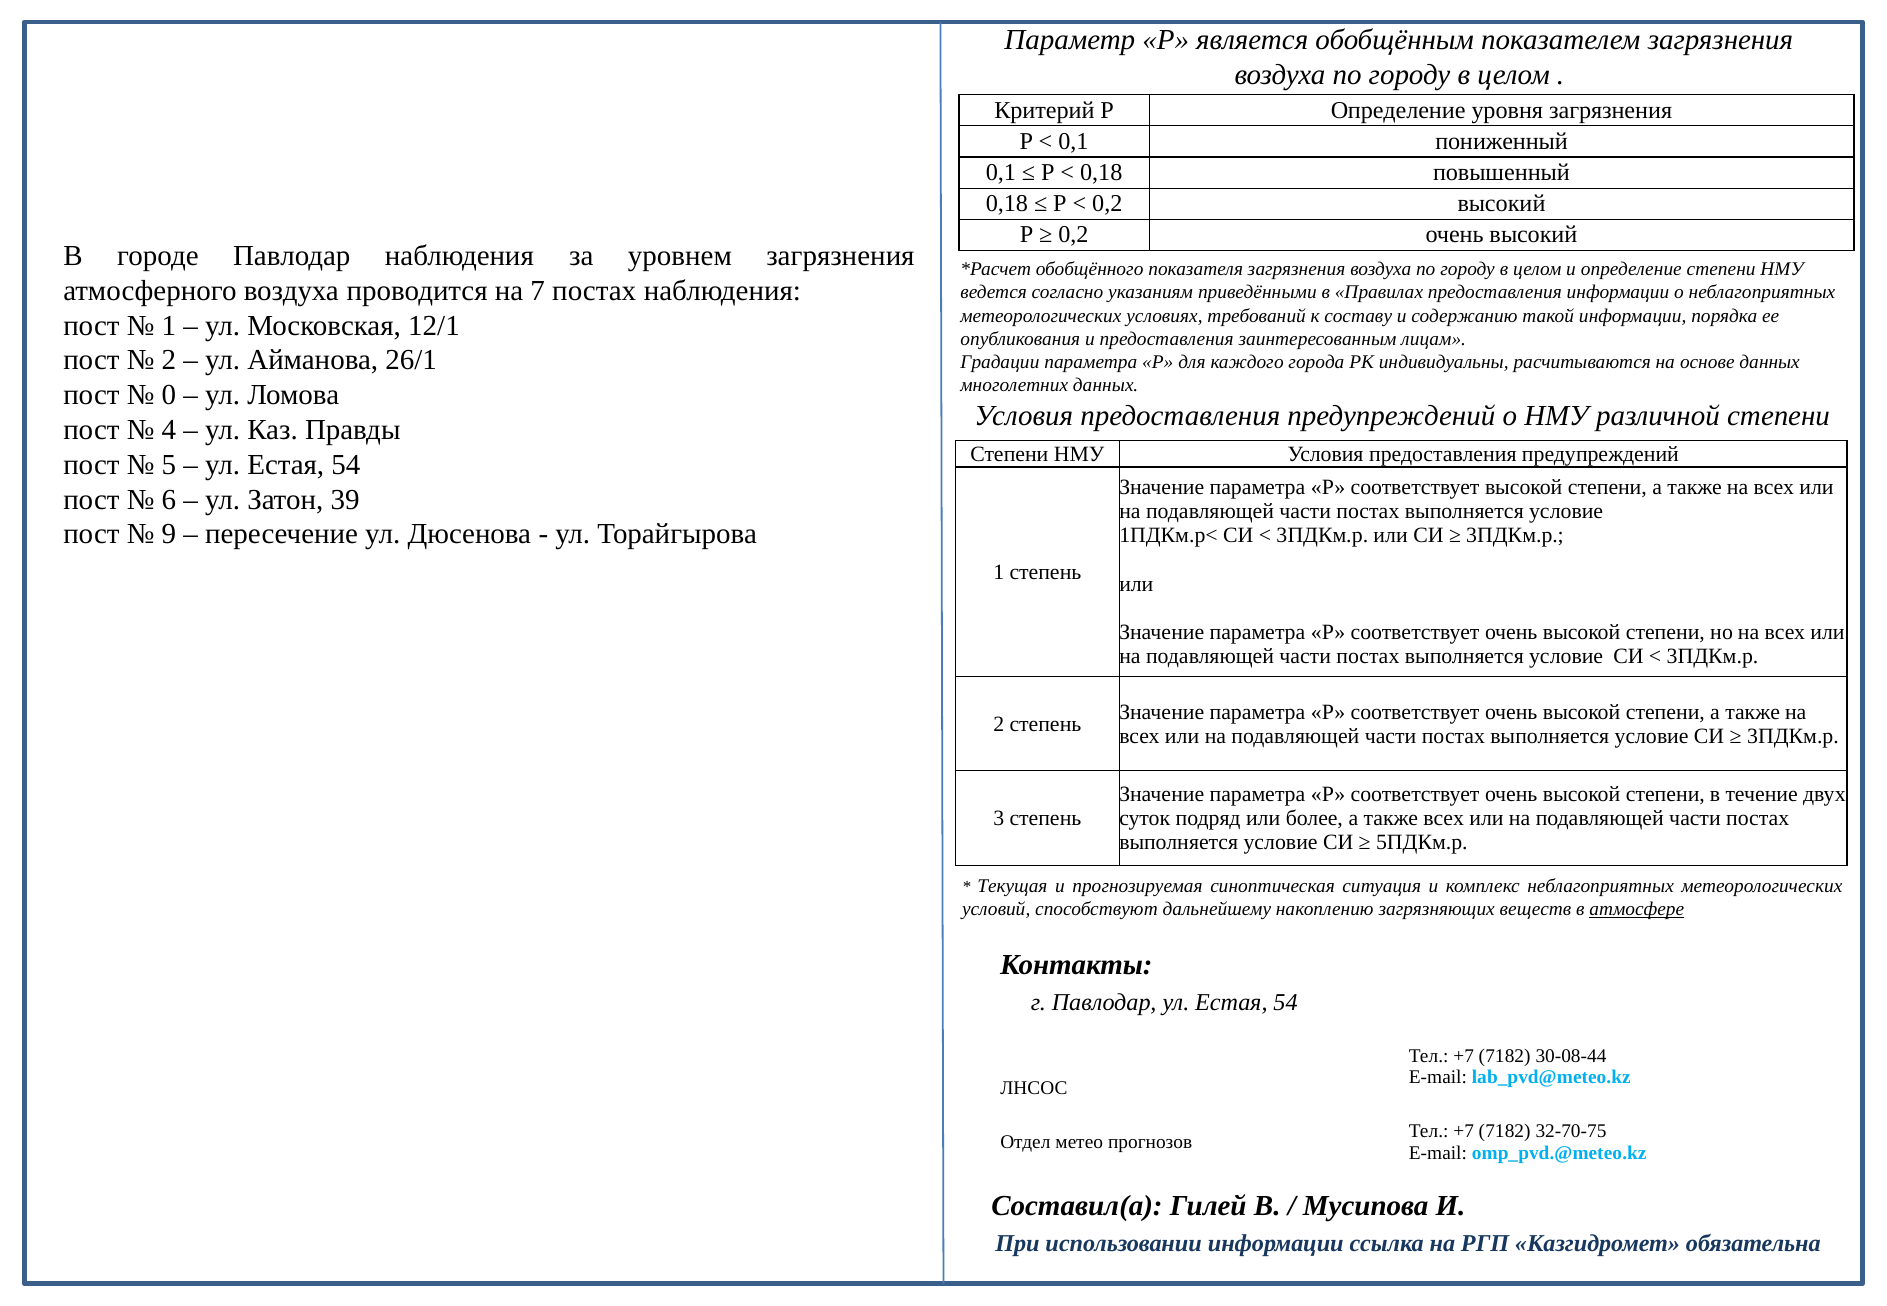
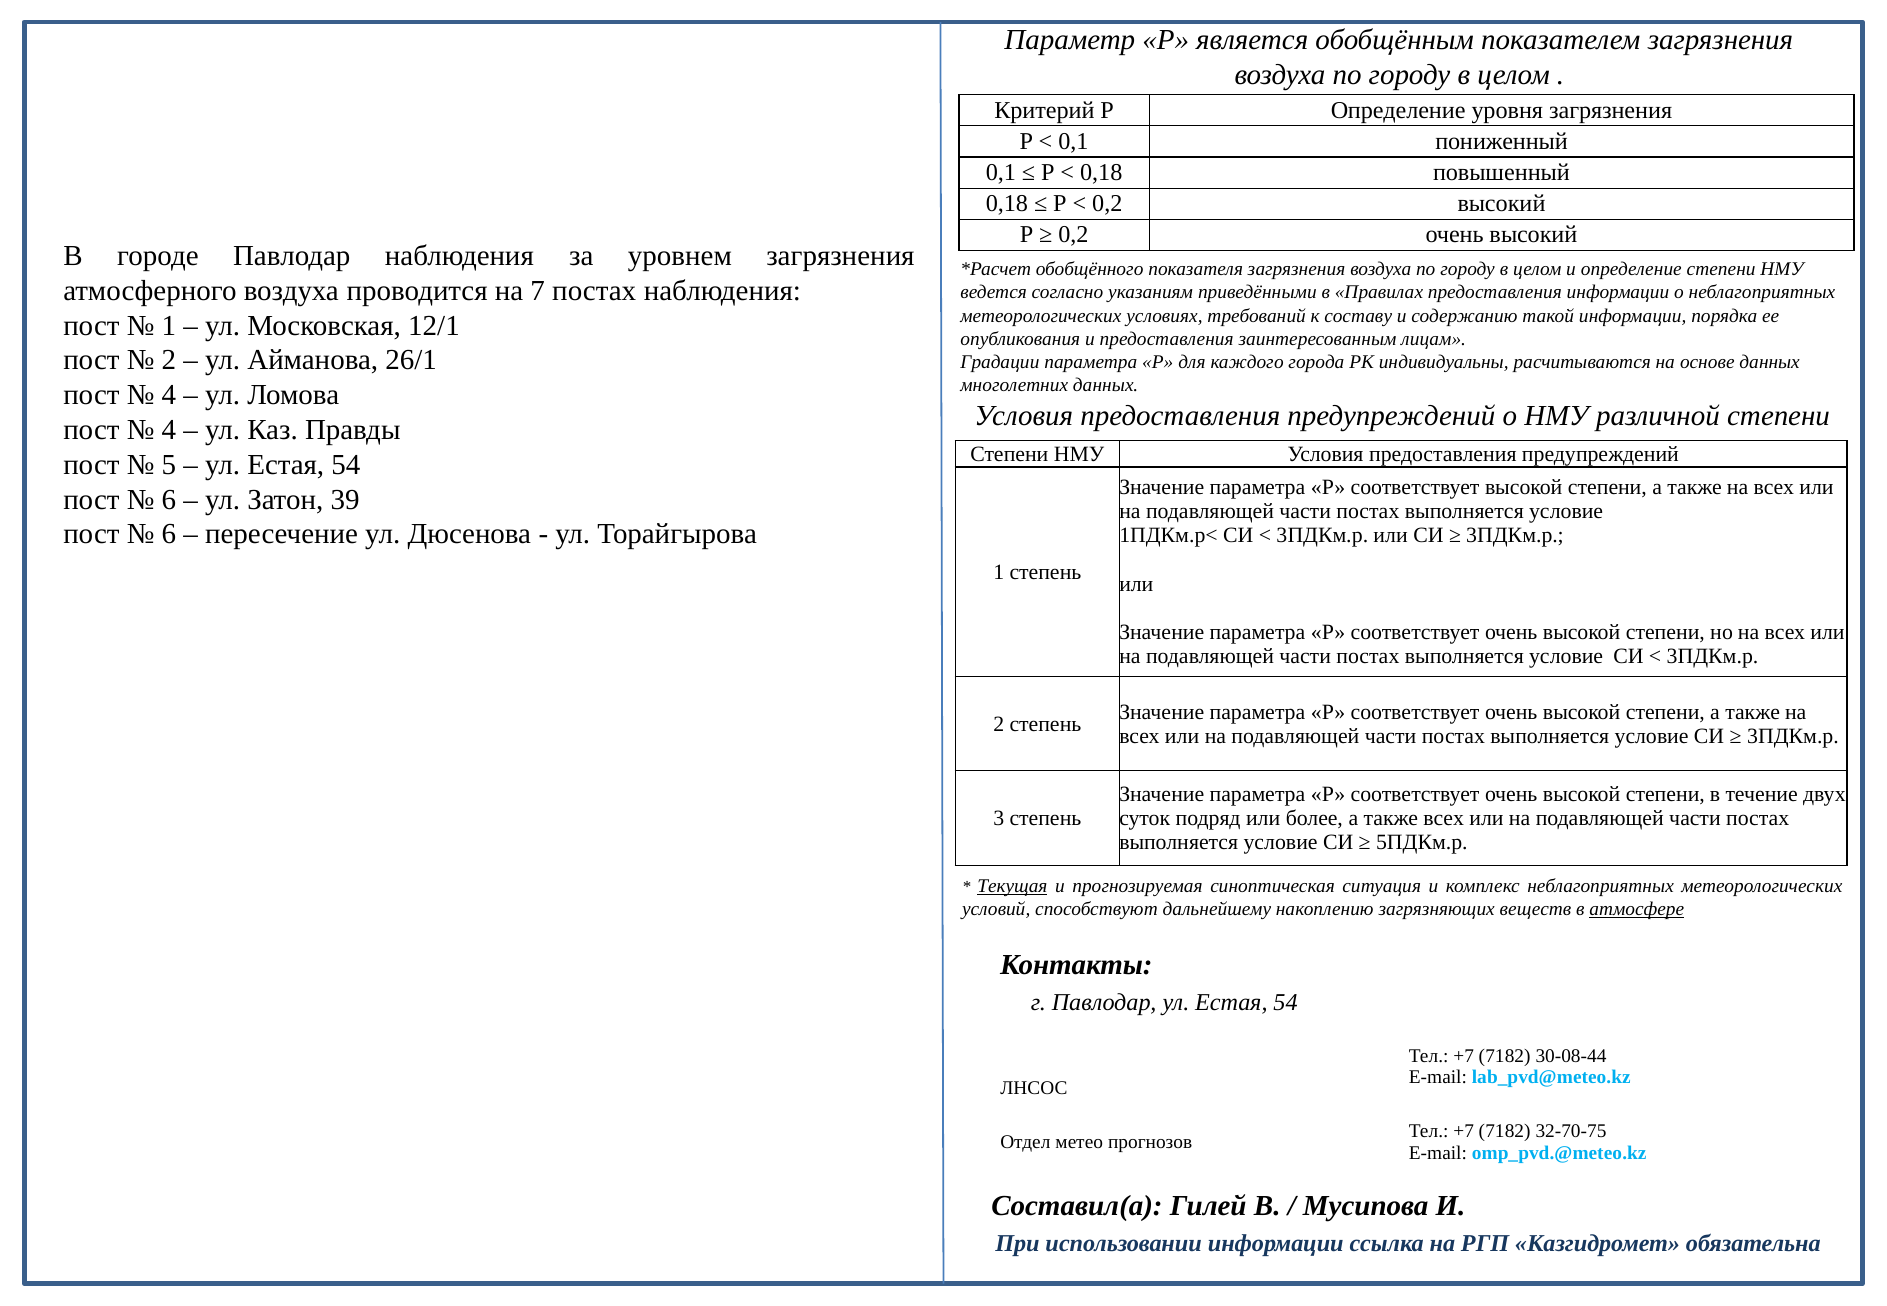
0: 0 -> 4 (169, 395)
9: 9 -> 6 (169, 535)
Текущая underline: none -> present (1012, 887)
